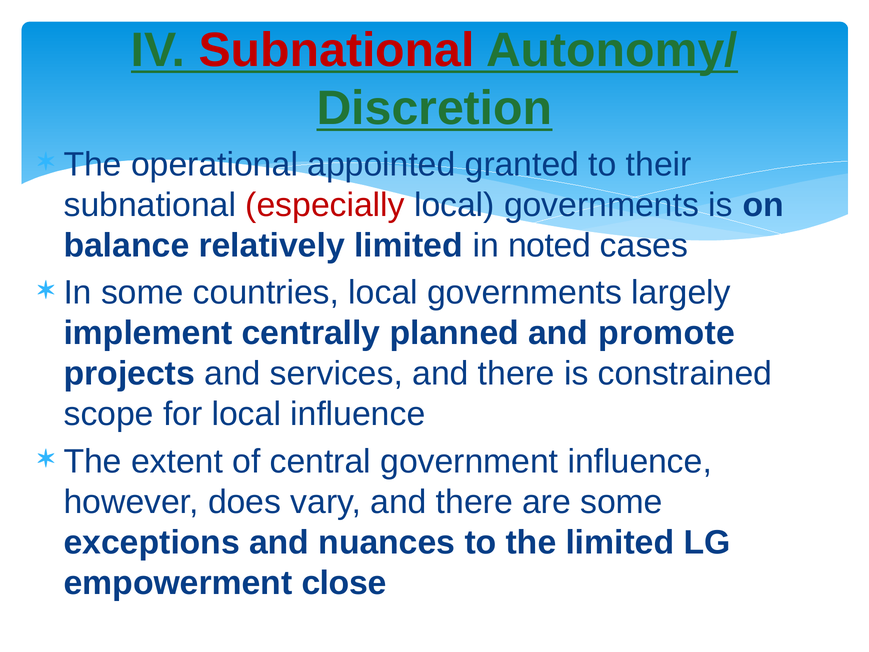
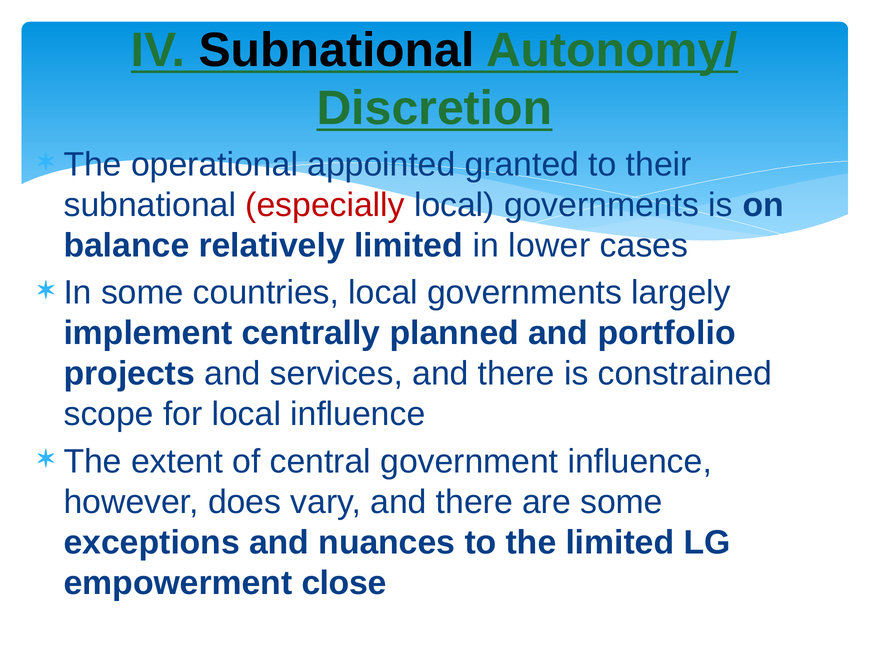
Subnational colour: red -> black (337, 50)
noted: noted -> lower (549, 245)
promote: promote -> portfolio (667, 333)
